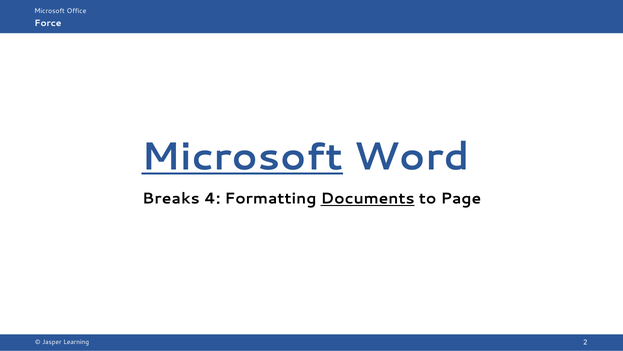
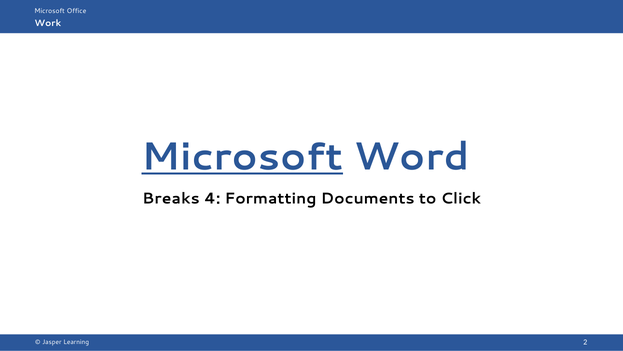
Force: Force -> Work (48, 23)
Documents underline: present -> none (368, 198)
Page: Page -> Click (461, 198)
